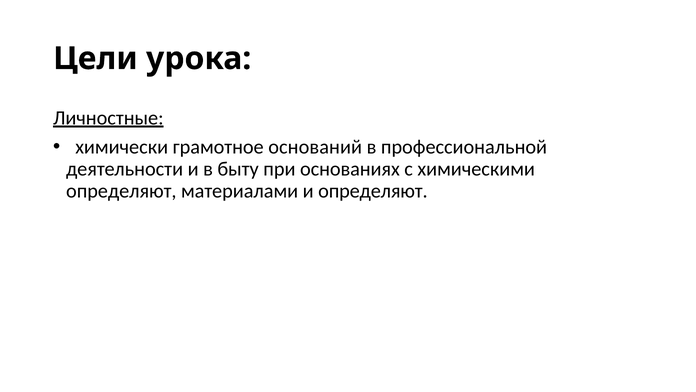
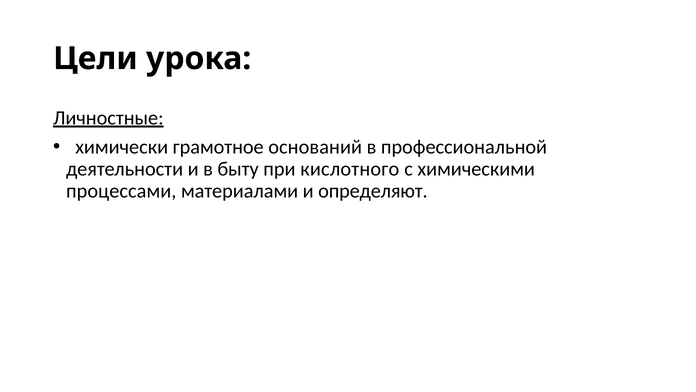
основаниях: основаниях -> кислотного (350, 169)
определяют: определяют -> процессами (121, 191)
